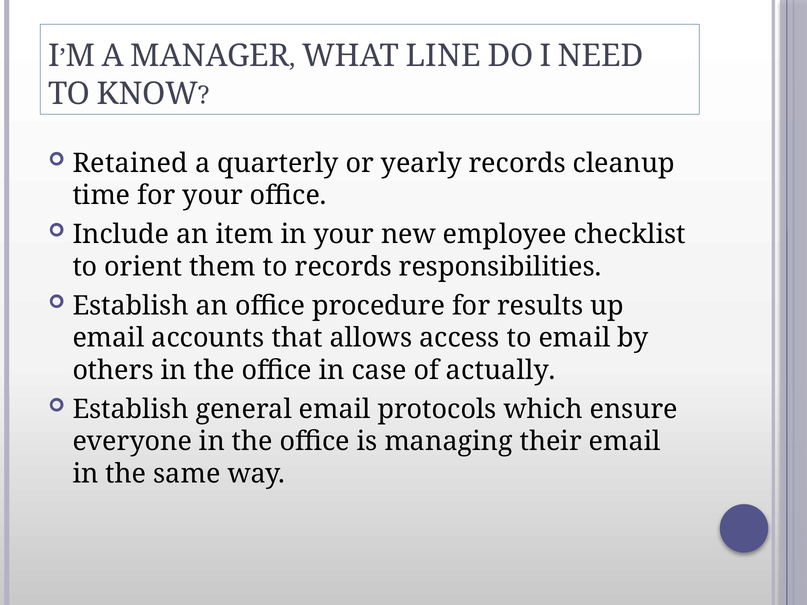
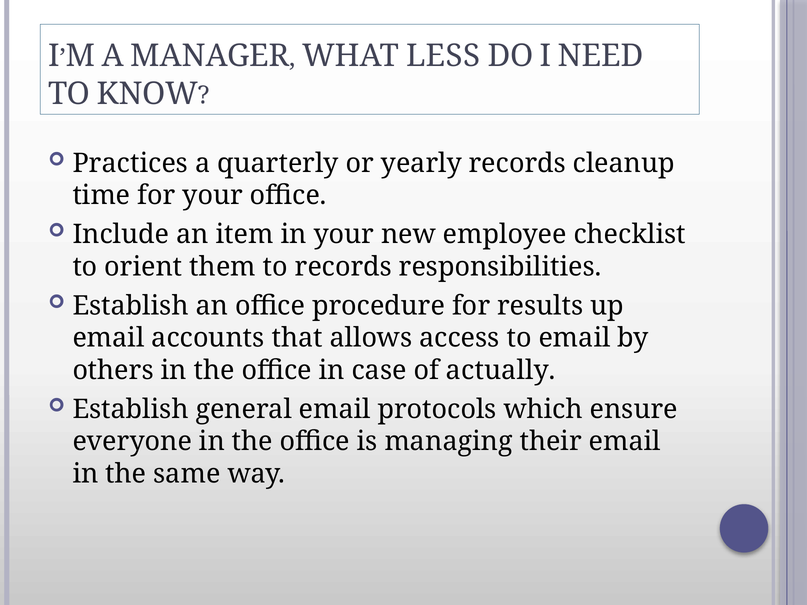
LINE: LINE -> LESS (443, 56)
Retained: Retained -> Practices (130, 163)
